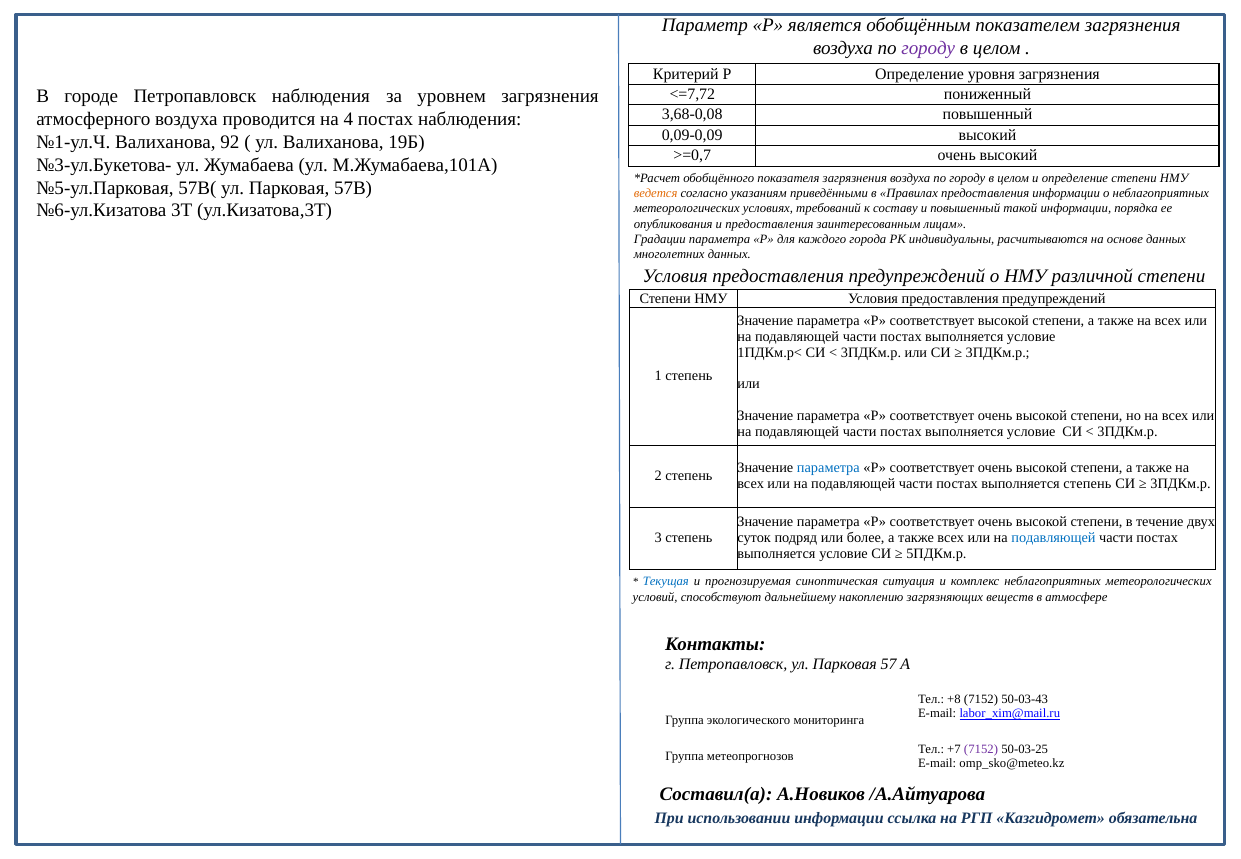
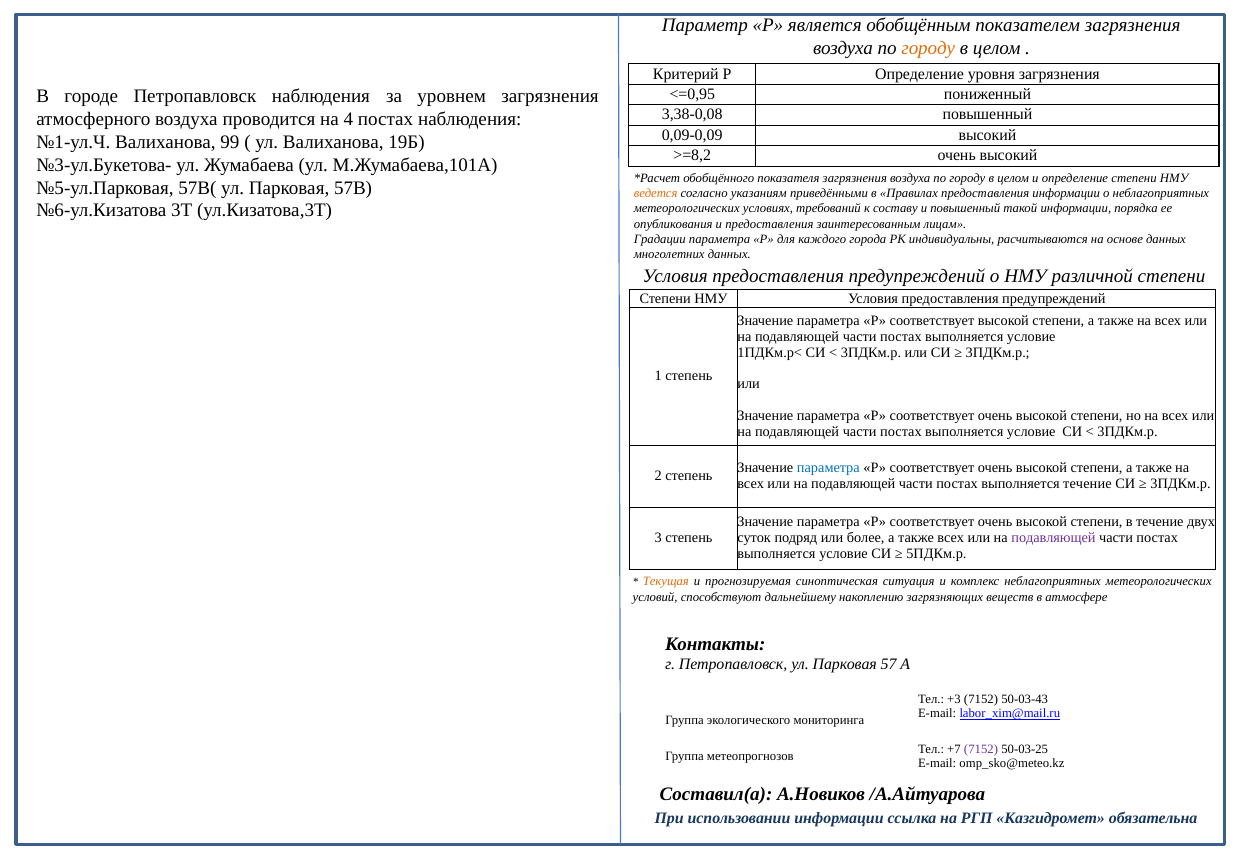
городу colour: purple -> orange (928, 48)
<=7,72: <=7,72 -> <=0,95 (692, 94)
3,68-0,08: 3,68-0,08 -> 3,38-0,08 (692, 115)
92: 92 -> 99 (230, 142)
>=0,7: >=0,7 -> >=8,2 (692, 156)
выполняется степень: степень -> течение (1087, 484)
подавляющей colour: blue -> purple (1053, 538)
Текущая colour: blue -> orange (666, 582)
+8: +8 -> +3 (954, 699)
